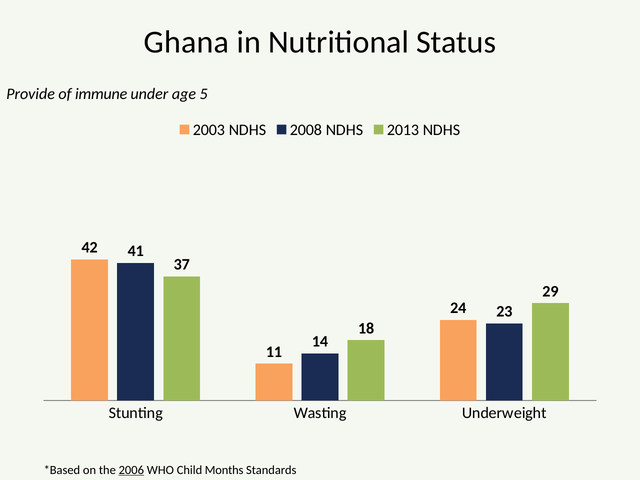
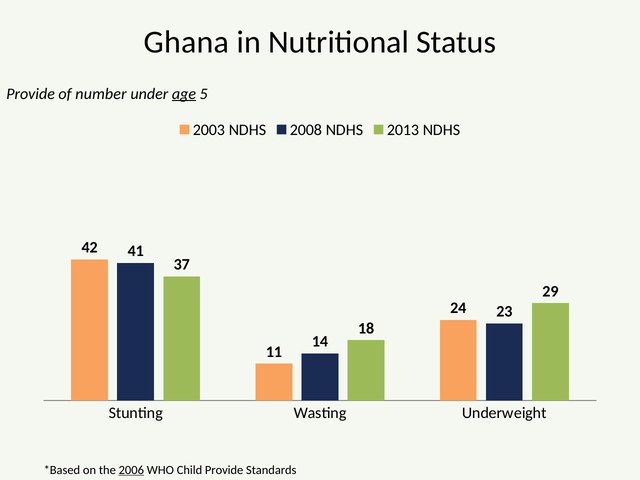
immune: immune -> number (101, 94)
age underline: none -> present (184, 94)
Child Months: Months -> Provide (224, 470)
